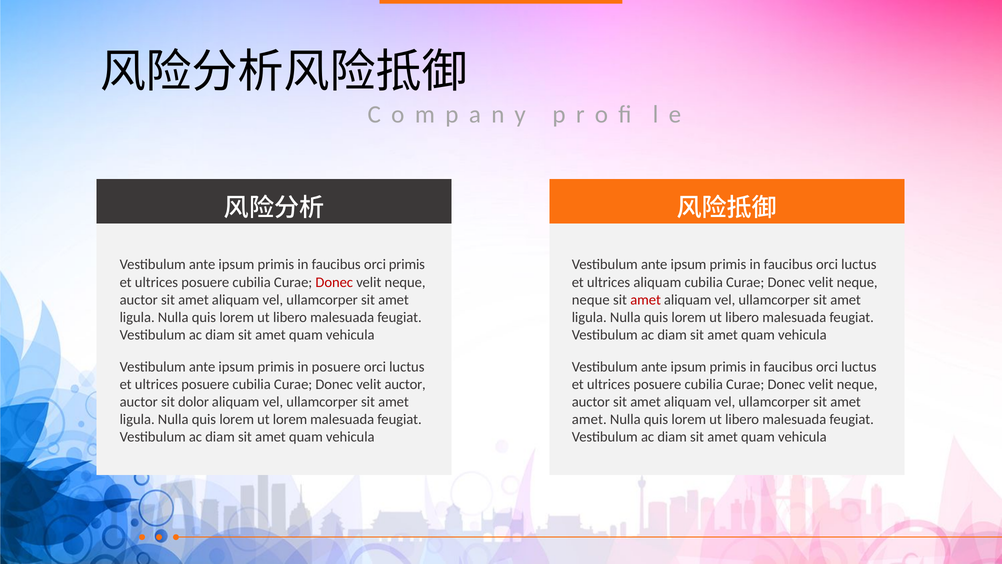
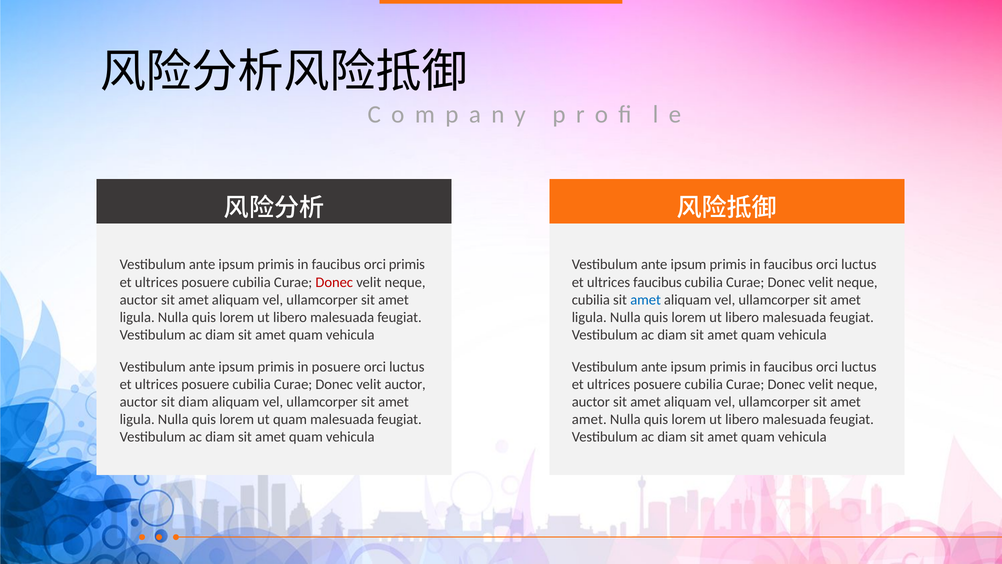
ultrices aliquam: aliquam -> faucibus (657, 282)
neque: neque -> cubilia (591, 300)
amet colour: red -> blue (646, 300)
sit dolor: dolor -> diam (193, 402)
ut lorem: lorem -> quam (290, 419)
